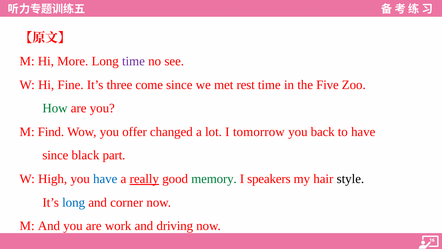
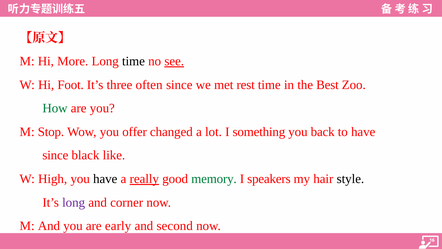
time colour: purple -> black (133, 61)
see underline: none -> present (174, 61)
Fine: Fine -> Foot (71, 85)
come: come -> often (149, 85)
Five: Five -> Best (327, 85)
Find: Find -> Stop (51, 132)
tomorrow: tomorrow -> something (259, 132)
part: part -> like (114, 155)
have colour: blue -> black (105, 179)
long colour: blue -> purple (74, 202)
work: work -> early (118, 226)
driving: driving -> second (175, 226)
